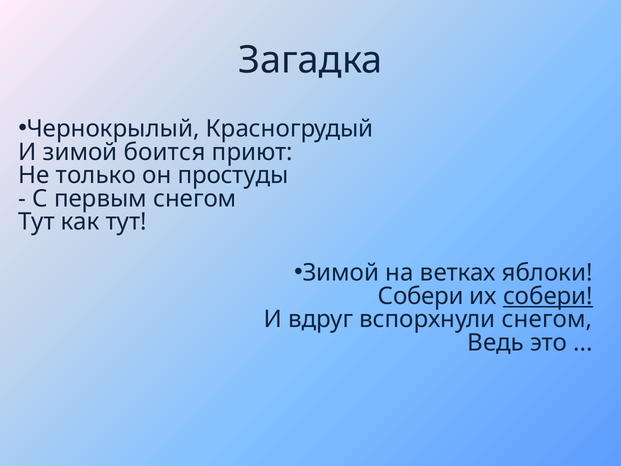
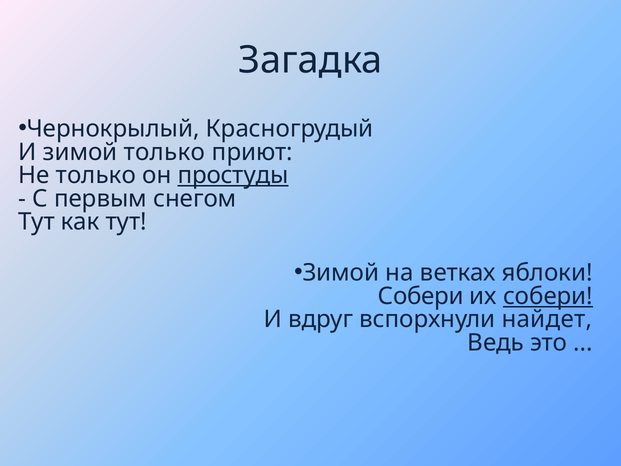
зимой боится: боится -> только (165, 152)
простуды underline: none -> present (233, 175)
вспорхнули снегом: снегом -> найдет (547, 319)
